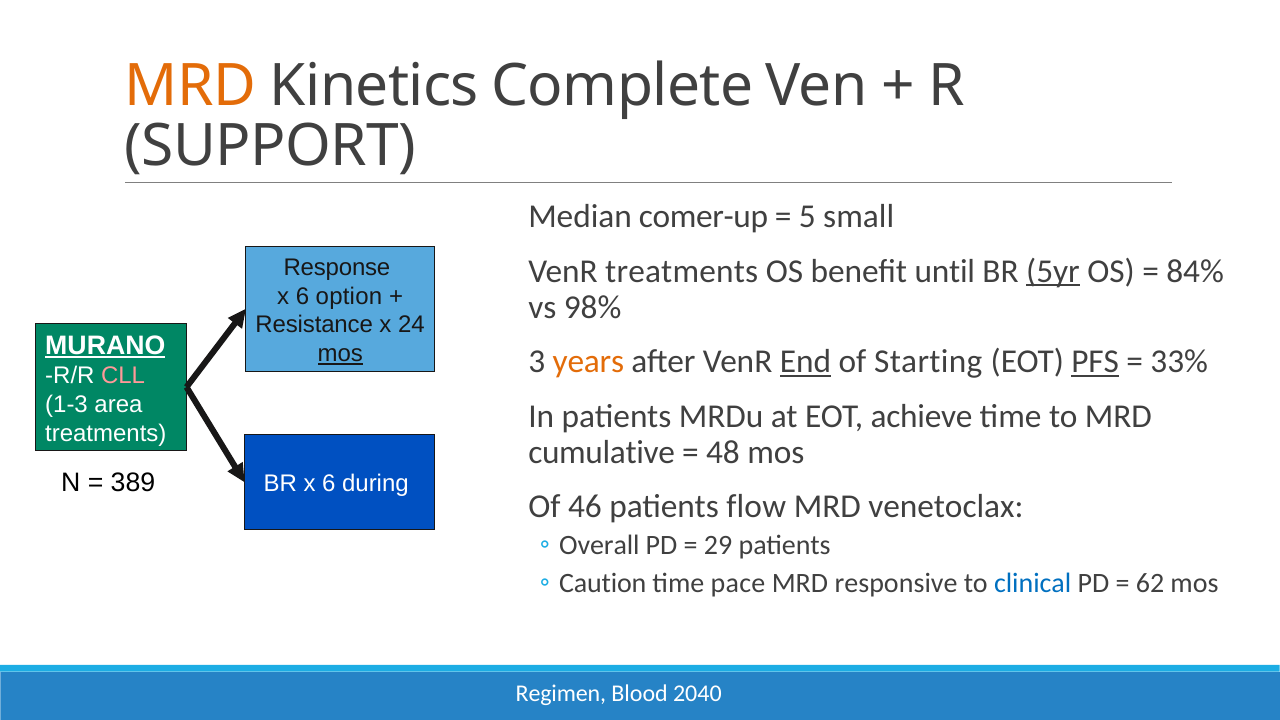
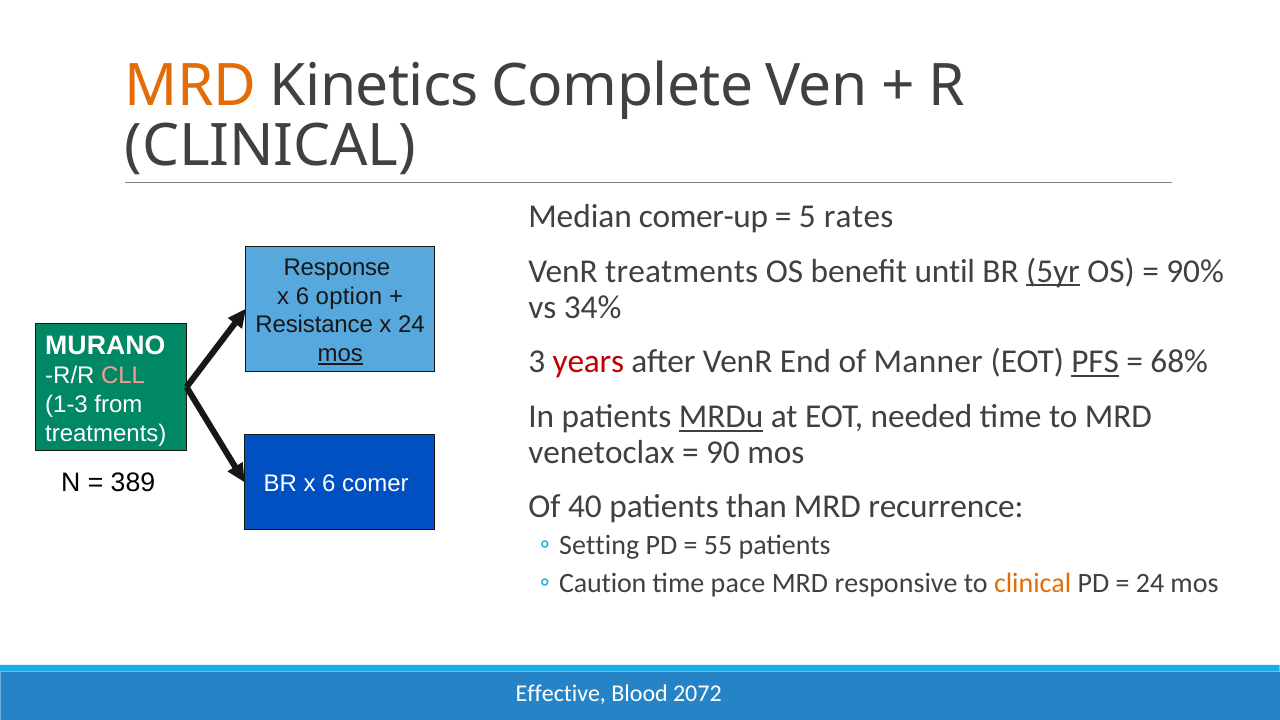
SUPPORT: SUPPORT -> CLINICAL (270, 146)
small: small -> rates (859, 216)
84%: 84% -> 90% (1195, 271)
98%: 98% -> 34% (593, 307)
MURANO underline: present -> none (105, 346)
years colour: orange -> red (588, 362)
End underline: present -> none (805, 362)
Starting: Starting -> Manner (928, 362)
33%: 33% -> 68% (1179, 362)
area: area -> from (118, 405)
MRDu underline: none -> present (721, 416)
achieve: achieve -> needed (922, 416)
cumulative: cumulative -> venetoclax (601, 452)
48: 48 -> 90 (723, 452)
during: during -> comer (375, 484)
46: 46 -> 40 (585, 507)
flow: flow -> than (756, 507)
venetoclax: venetoclax -> recurrence (946, 507)
Overall: Overall -> Setting (599, 545)
29: 29 -> 55 (718, 545)
clinical colour: blue -> orange (1033, 584)
62: 62 -> 24 (1150, 584)
Regimen: Regimen -> Effective (561, 693)
2040: 2040 -> 2072 (697, 693)
